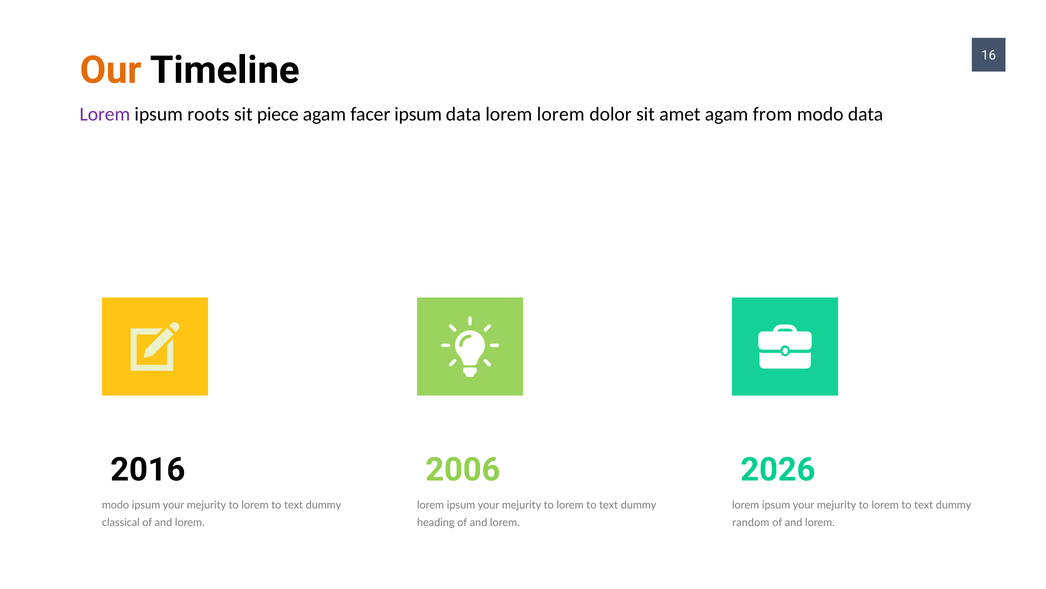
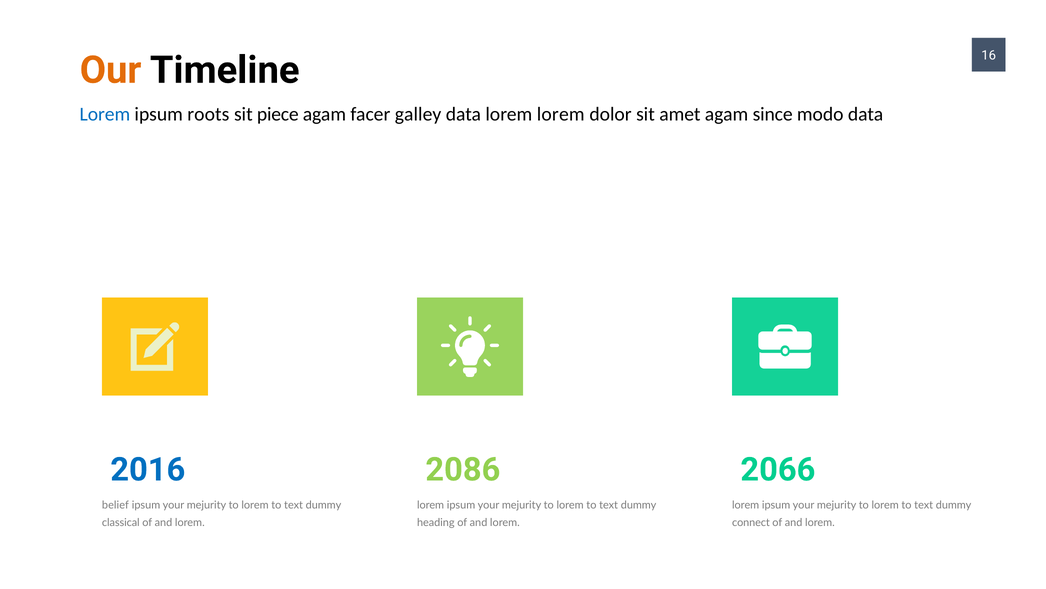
Lorem colour: purple -> blue (105, 114)
facer ipsum: ipsum -> galley (418, 114)
from: from -> since (773, 114)
2016 colour: black -> blue (148, 469)
2006: 2006 -> 2086 (463, 469)
2026: 2026 -> 2066 (778, 469)
modo: modo -> belief (115, 505)
random: random -> connect (751, 522)
